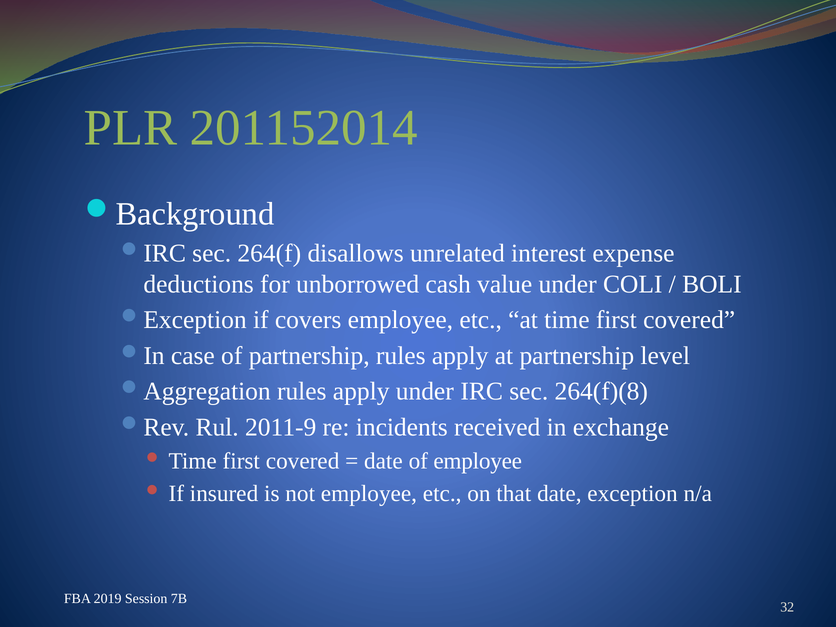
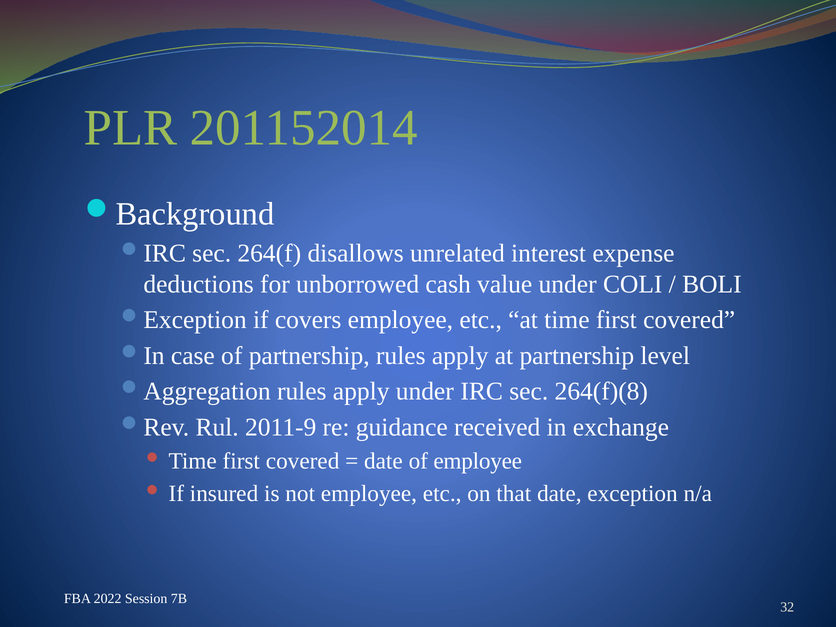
incidents: incidents -> guidance (402, 427)
2019: 2019 -> 2022 (108, 599)
